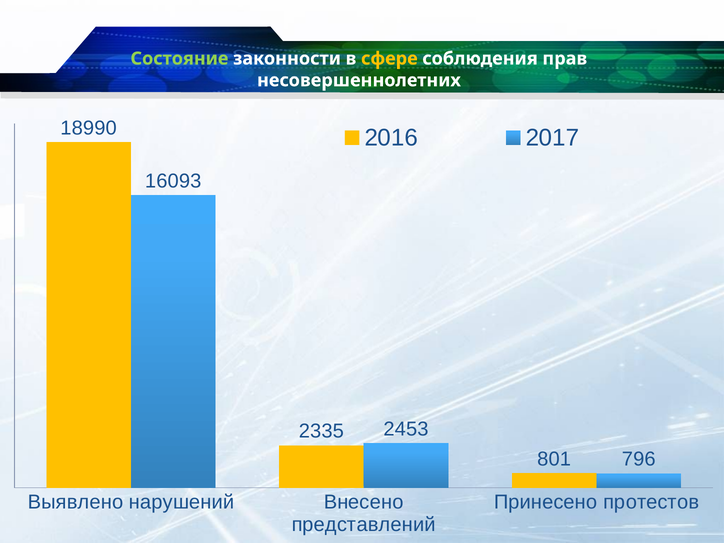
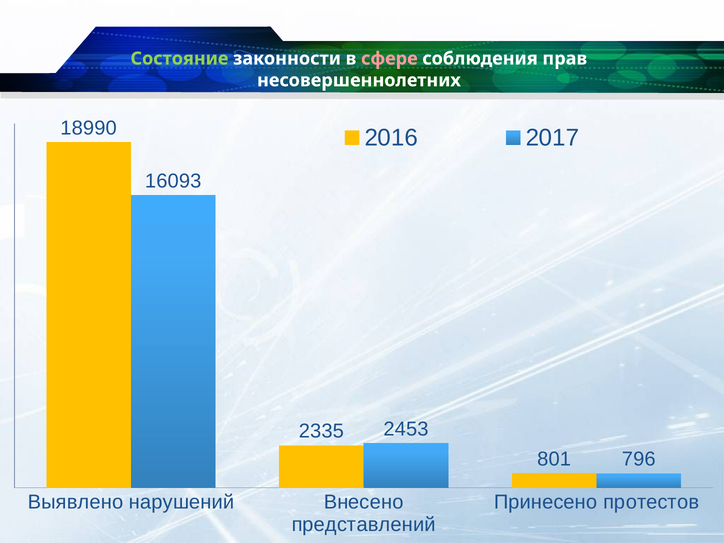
сфере colour: yellow -> pink (389, 59)
